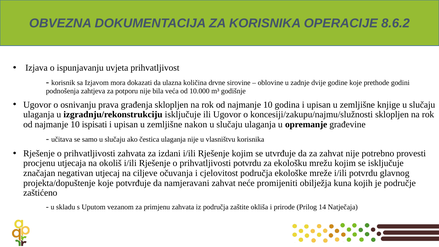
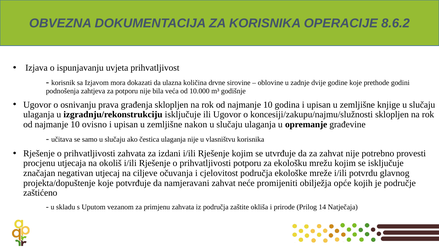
ispisati: ispisati -> ovisno (94, 124)
prihvatljivosti potvrdu: potvrdu -> potporu (247, 163)
kuna: kuna -> opće (343, 183)
